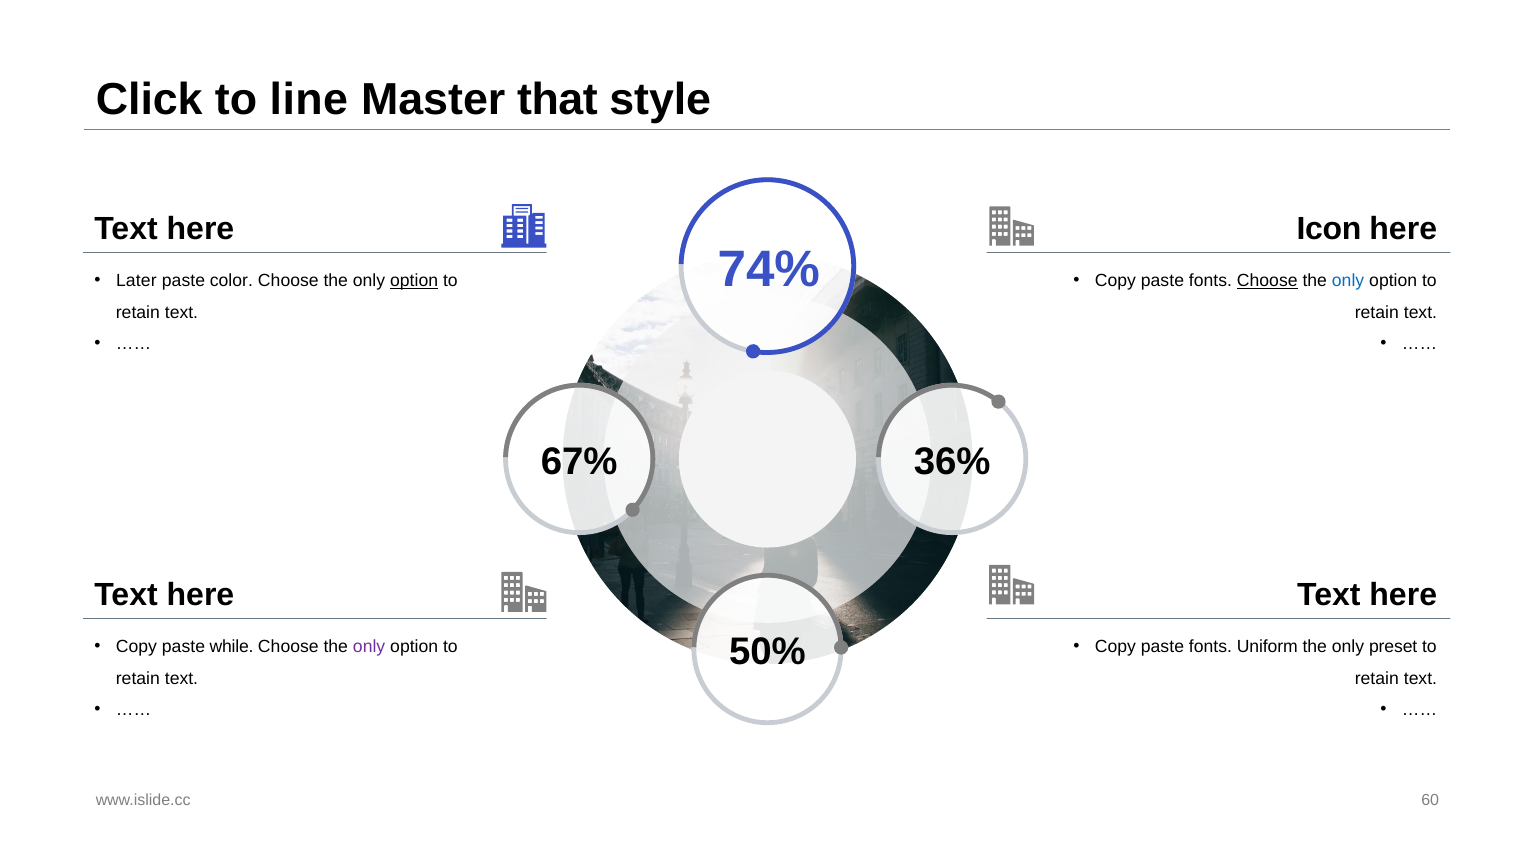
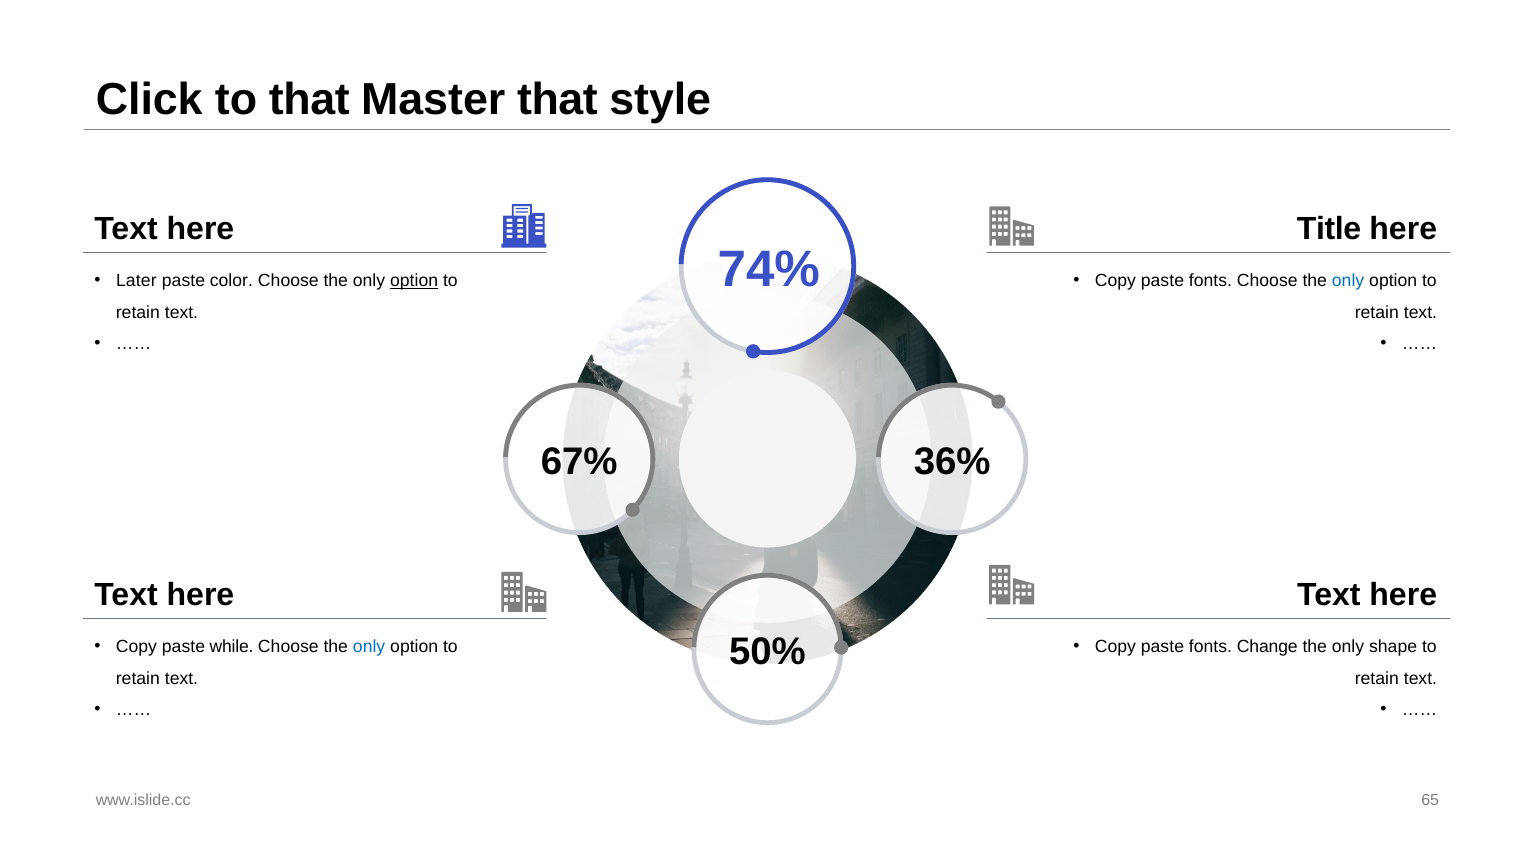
to line: line -> that (309, 99)
Icon: Icon -> Title (1329, 229)
Choose underline: present -> none (1267, 280)
only colour: purple -> blue (369, 646)
Uniform: Uniform -> Change (1267, 646)
preset: preset -> shape (1393, 646)
60: 60 -> 65 (1430, 800)
